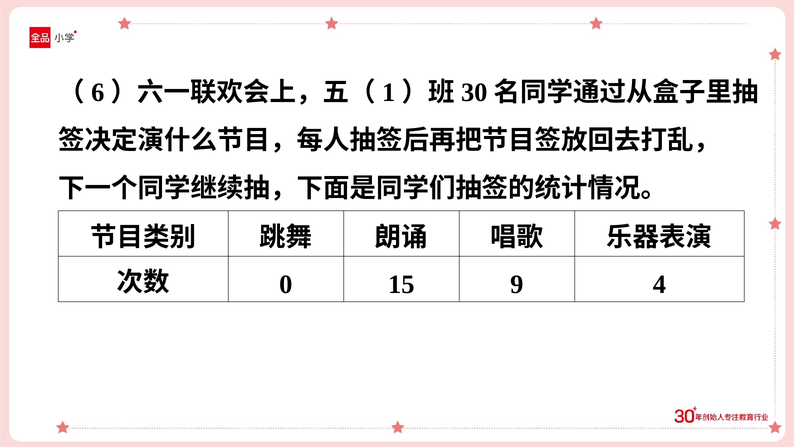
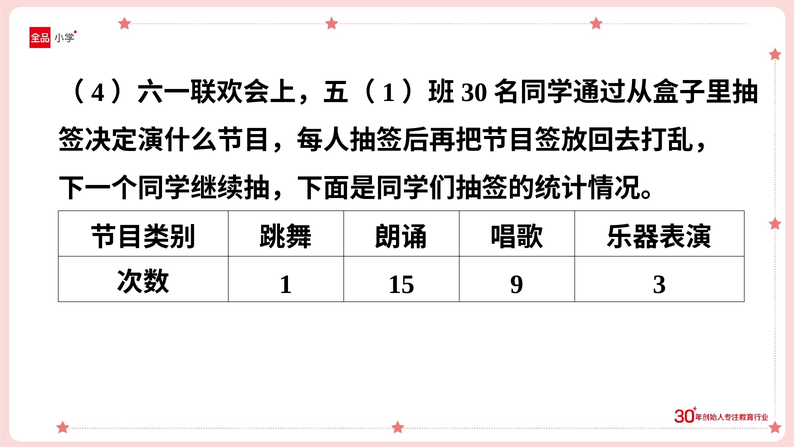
6: 6 -> 4 (98, 93)
0: 0 -> 1 (286, 284)
4: 4 -> 3 (659, 284)
